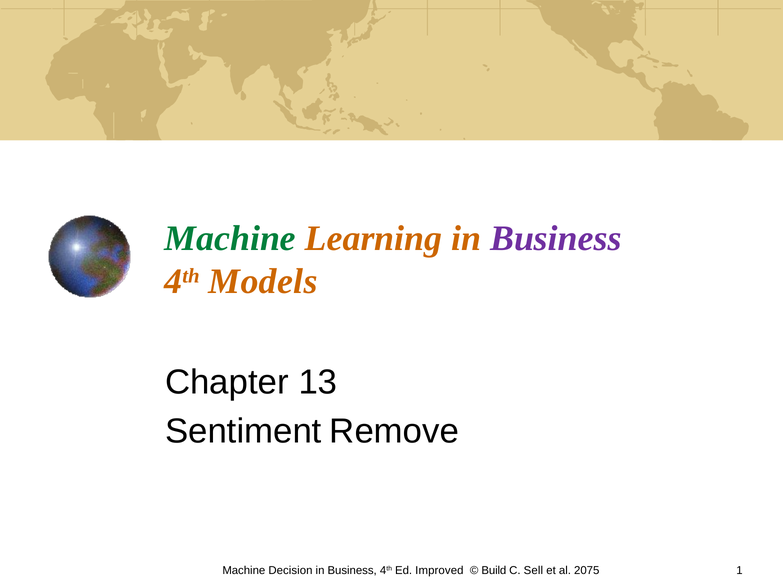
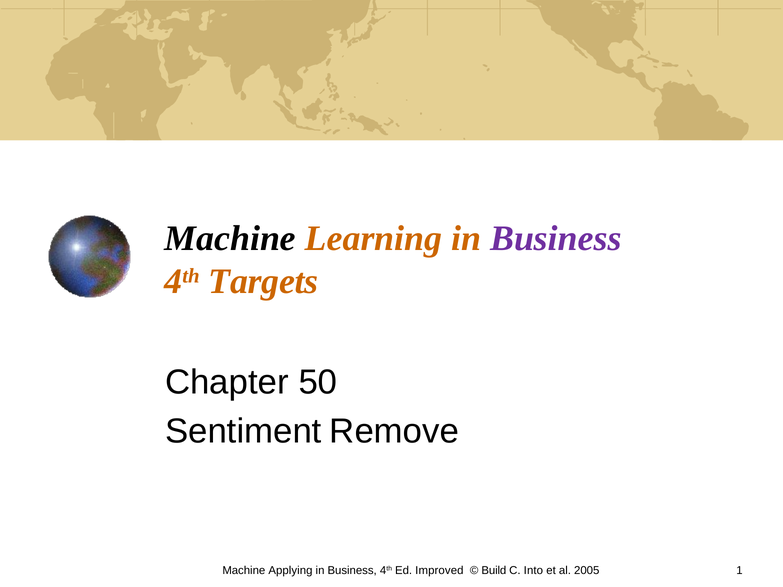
Machine colour: green -> black (230, 239)
Models: Models -> Targets (263, 282)
13: 13 -> 50 (318, 383)
Decision: Decision -> Applying (290, 571)
Sell: Sell -> Into (533, 571)
2075: 2075 -> 2005 (587, 571)
